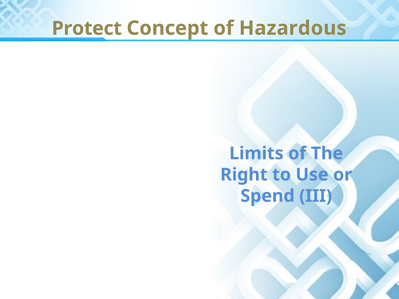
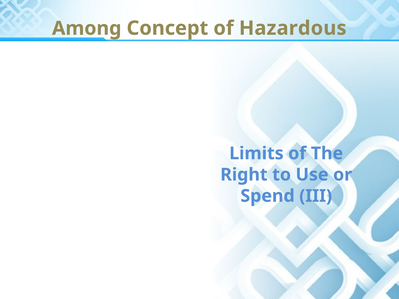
Protect: Protect -> Among (87, 28)
